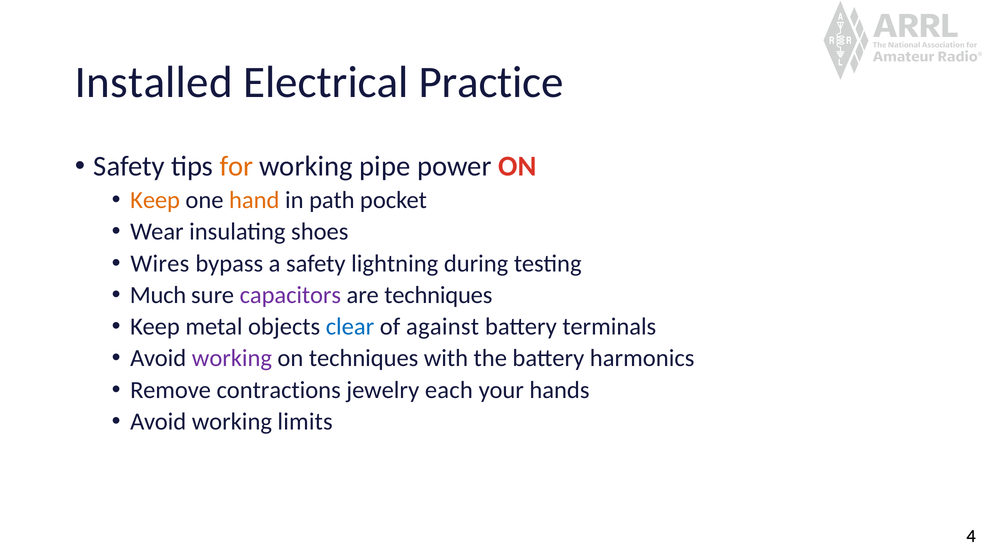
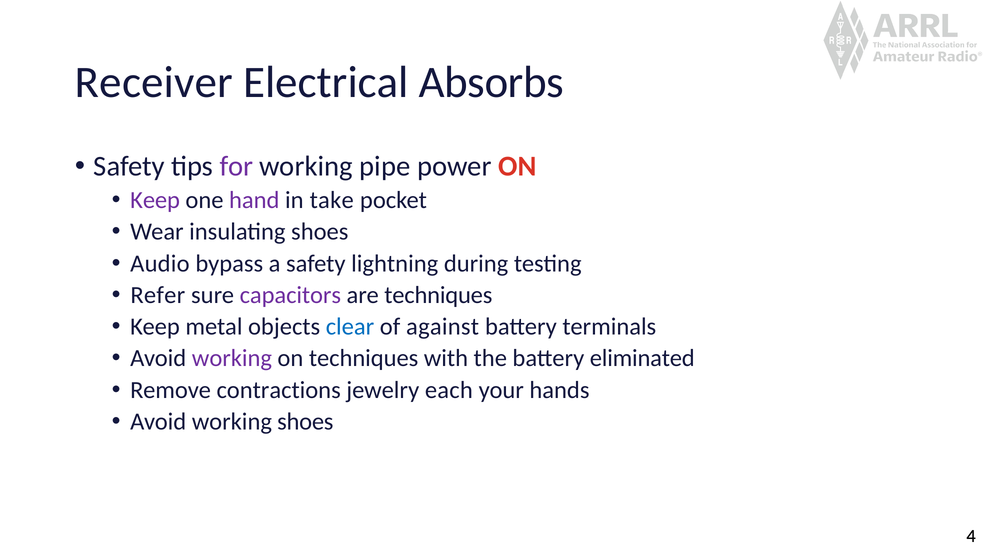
Installed: Installed -> Receiver (154, 83)
Practice: Practice -> Absorbs (491, 83)
for colour: orange -> purple (236, 166)
Keep colour: orange -> purple (155, 200)
hand colour: orange -> purple (254, 200)
path: path -> take (332, 200)
Wires: Wires -> Audio (160, 263)
Much: Much -> Refer (158, 295)
harmonics: harmonics -> eliminated (642, 358)
working limits: limits -> shoes (305, 422)
